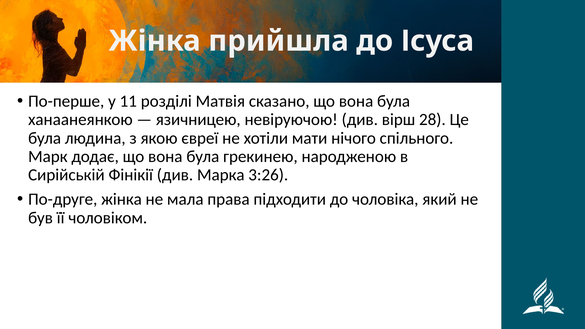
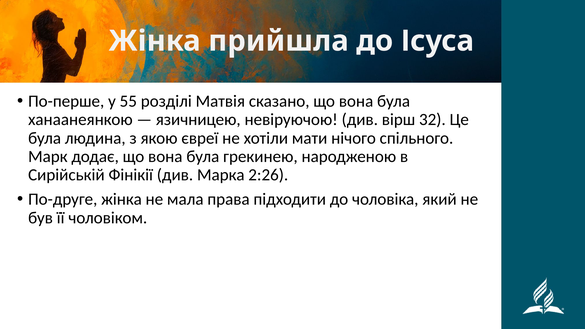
11: 11 -> 55 (128, 101)
28: 28 -> 32 (432, 120)
3:26: 3:26 -> 2:26 (268, 175)
